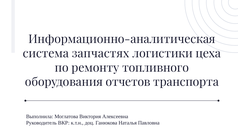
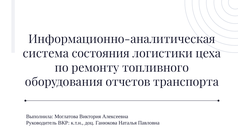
запчастях: запчастях -> состояния (101, 53)
